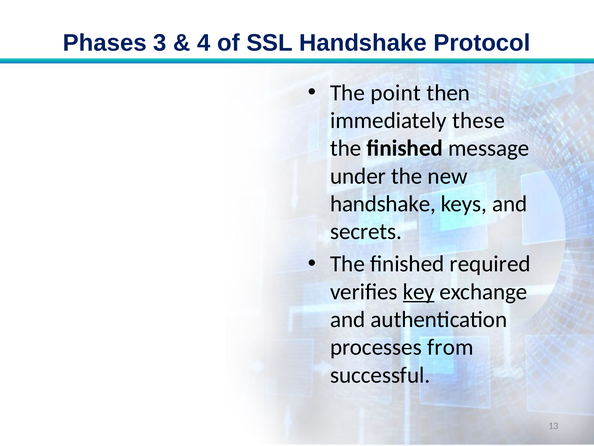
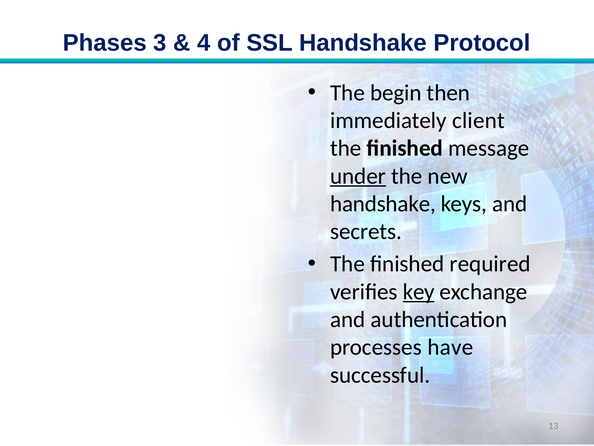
point: point -> begin (396, 93)
these: these -> client (479, 120)
under underline: none -> present (358, 176)
from: from -> have (450, 347)
